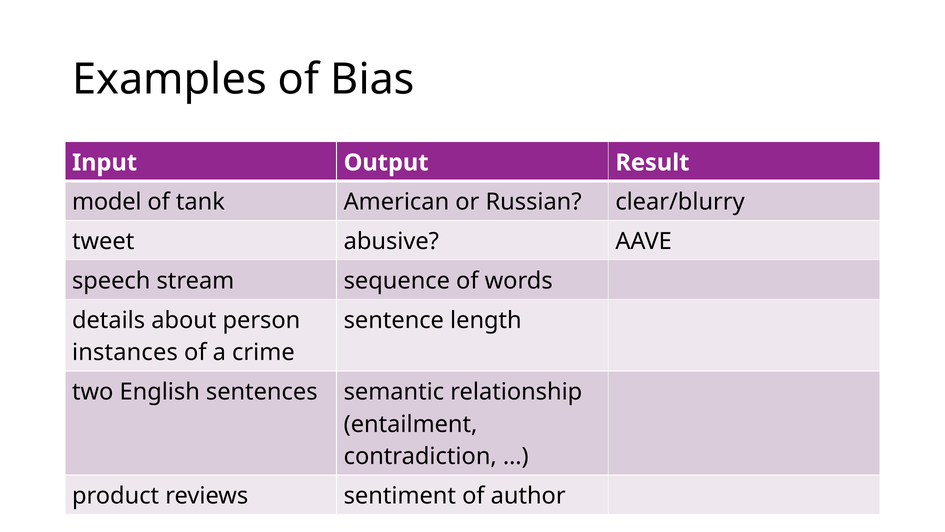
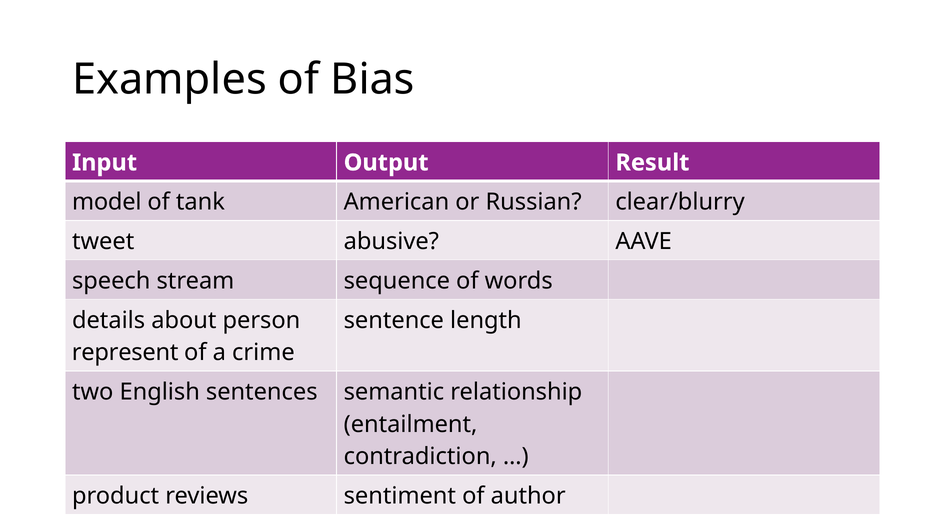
instances: instances -> represent (125, 352)
